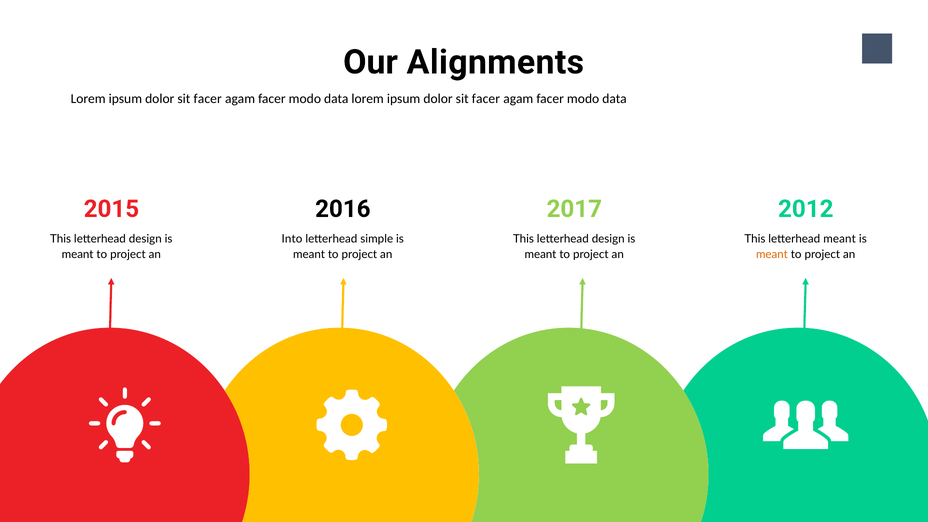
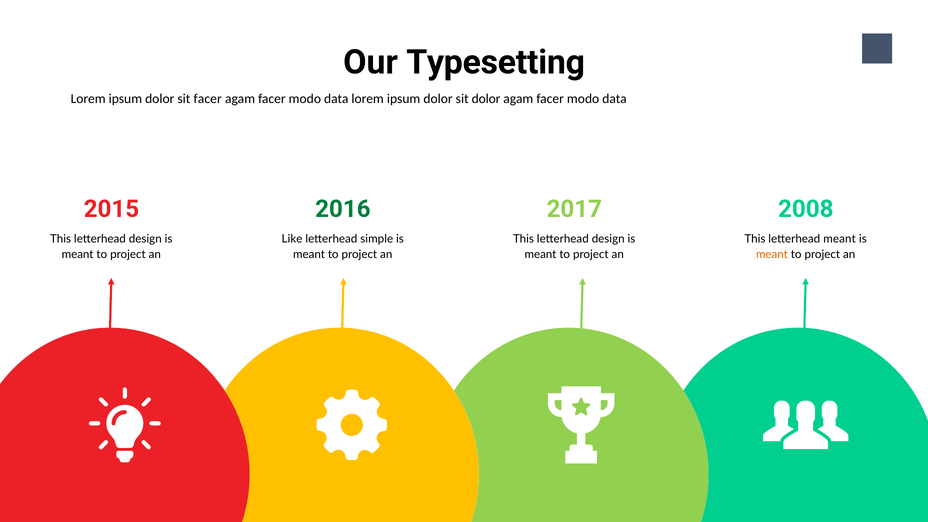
Alignments: Alignments -> Typesetting (496, 62)
facer: facer -> dolor (486, 99)
2016 colour: black -> green (343, 209)
2012: 2012 -> 2008 (806, 209)
Into: Into -> Like (292, 239)
